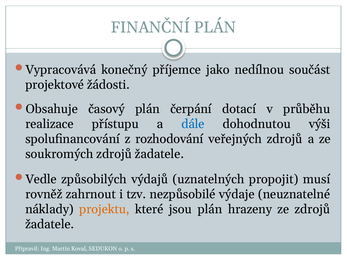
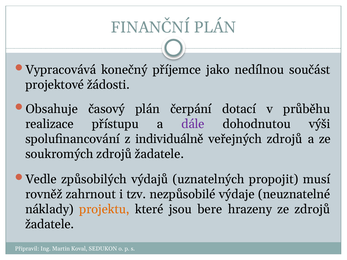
dále colour: blue -> purple (193, 124)
rozhodování: rozhodování -> individuálně (169, 139)
jsou plán: plán -> bere (210, 209)
